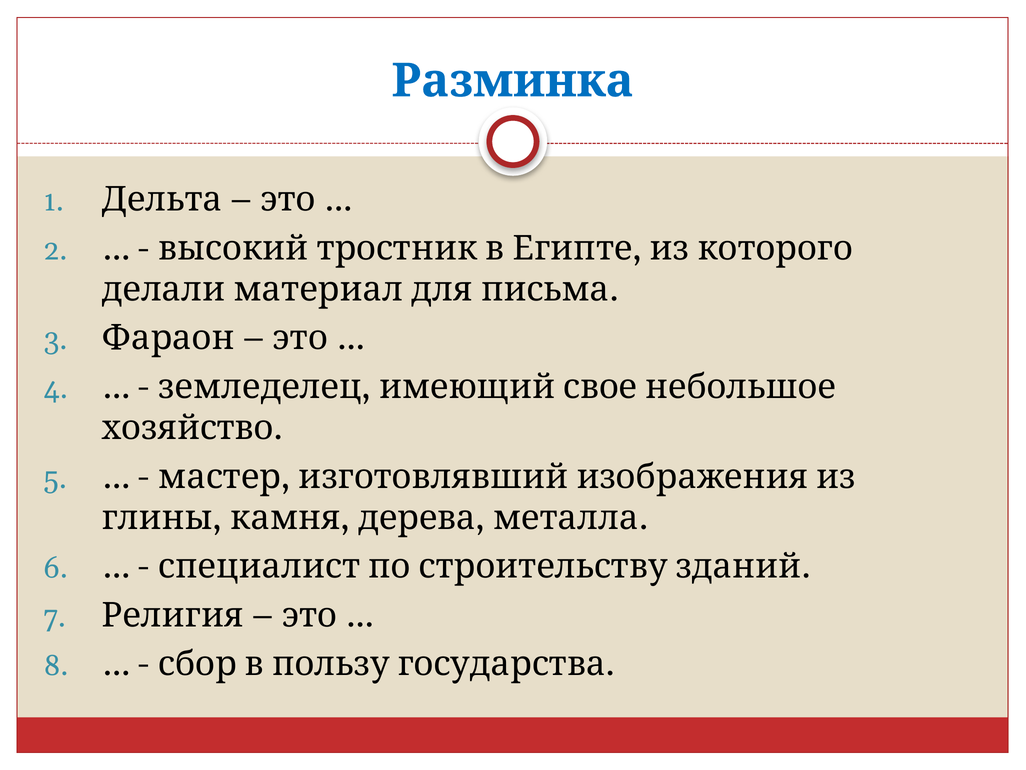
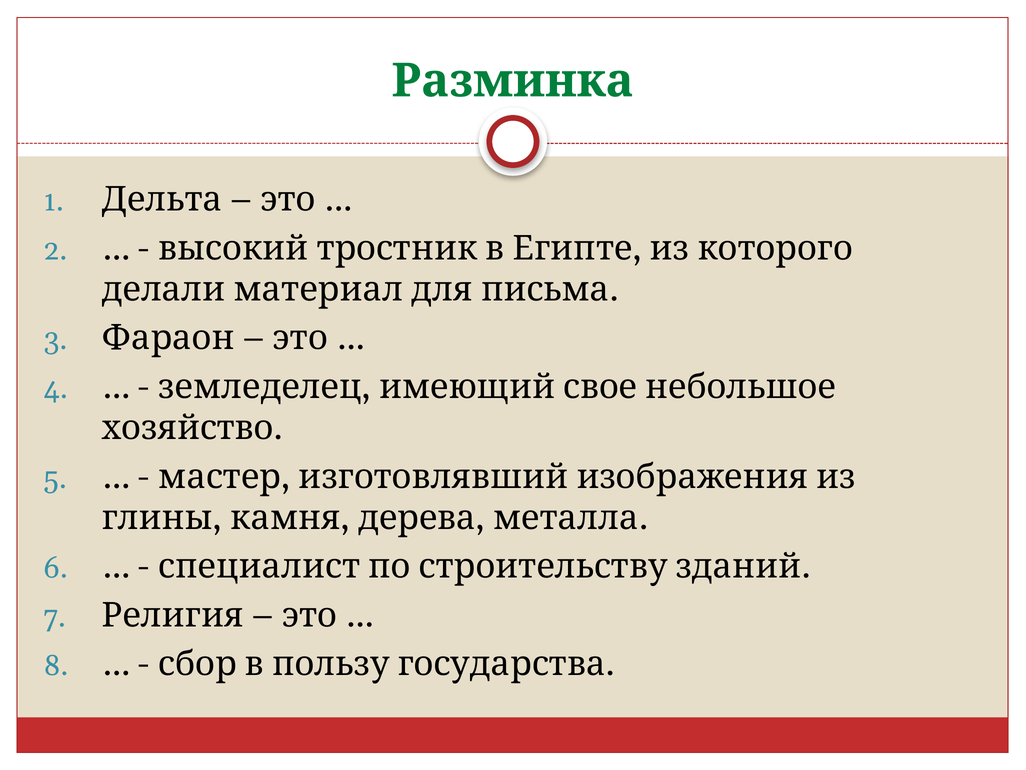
Разминка colour: blue -> green (513, 81)
